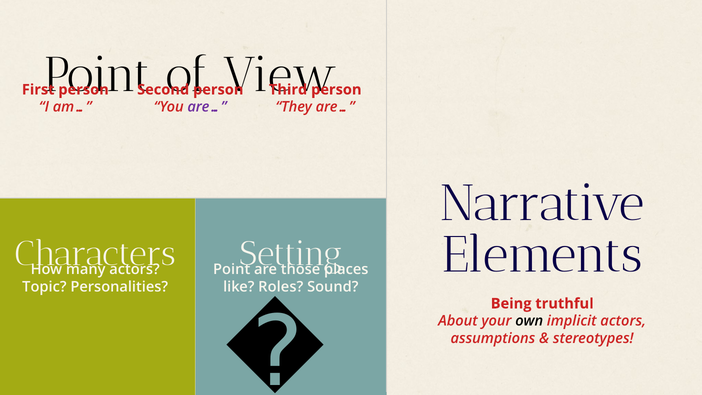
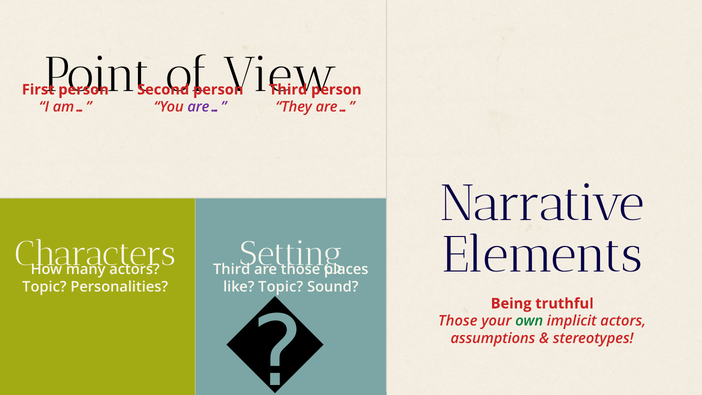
Point: Point -> Third (232, 270)
like Roles: Roles -> Topic (281, 287)
About: About -> Those (458, 321)
own colour: black -> green (529, 321)
